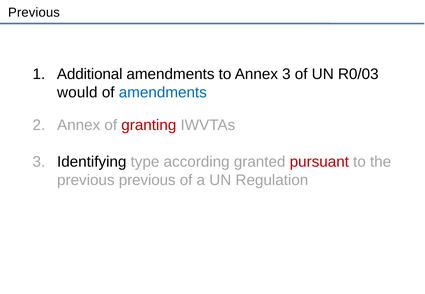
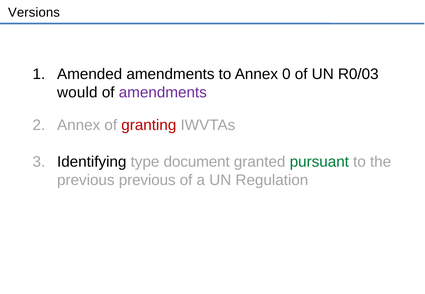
Previous: Previous -> Versions (34, 13)
Additional: Additional -> Amended (90, 74)
Annex 3: 3 -> 0 (286, 74)
amendments colour: blue -> purple (163, 93)
according: according -> document (197, 162)
pursuant colour: red -> green (319, 162)
